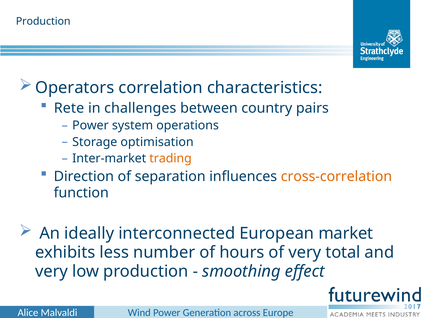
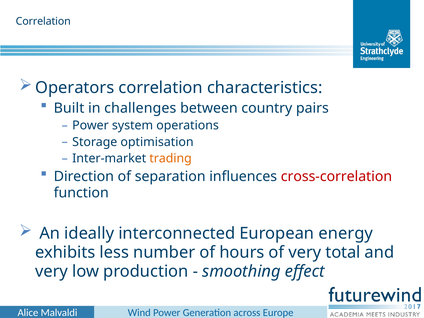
Production: Production -> Correlation (43, 21)
Rete: Rete -> Built (69, 108)
cross-correlation colour: orange -> red (336, 176)
market: market -> energy (346, 234)
